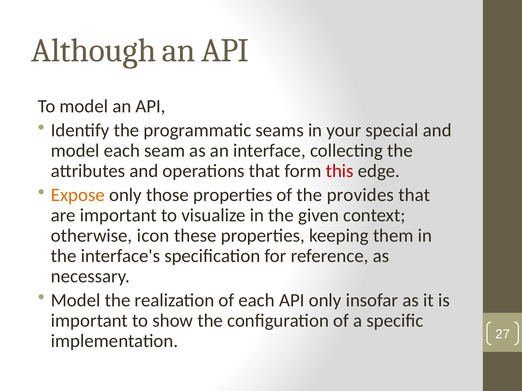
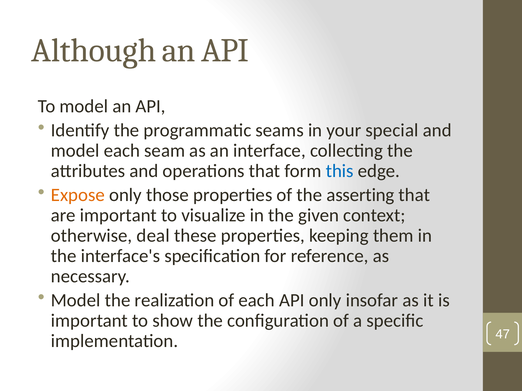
this colour: red -> blue (340, 171)
provides: provides -> asserting (361, 195)
icon: icon -> deal (153, 236)
27: 27 -> 47 (503, 335)
